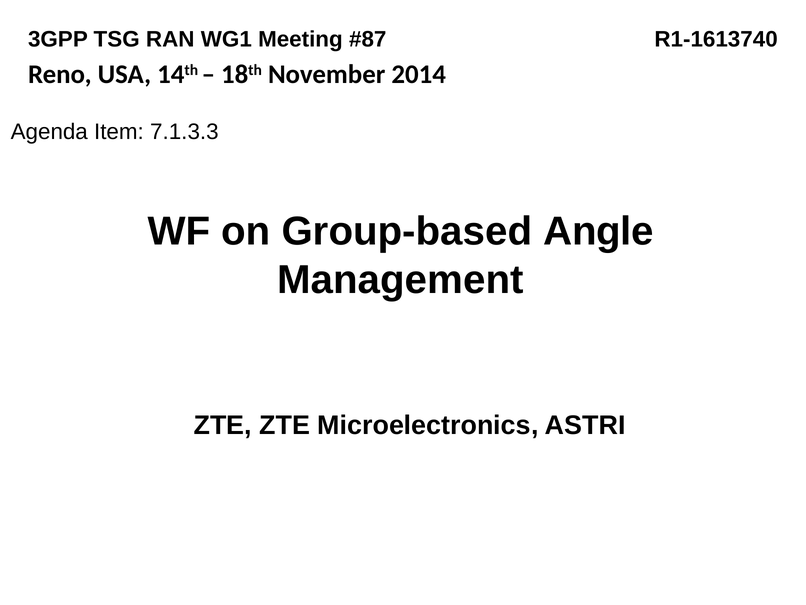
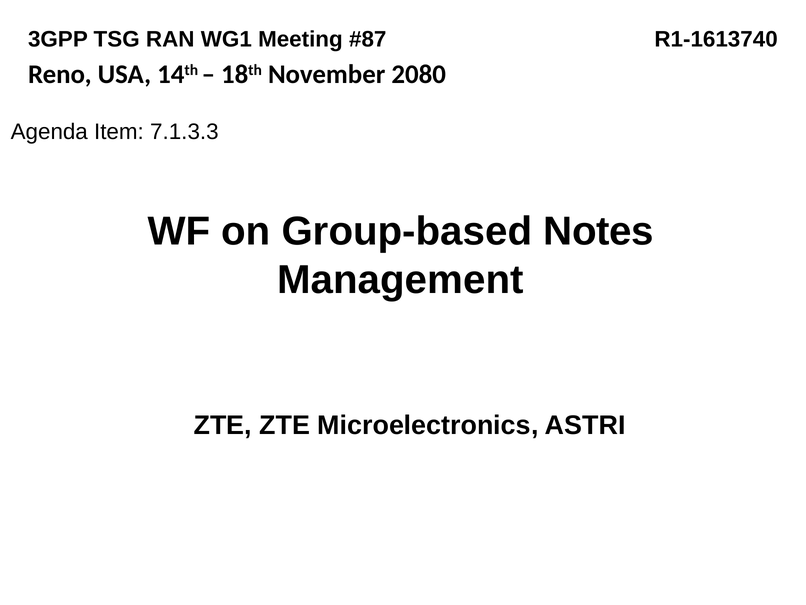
2014: 2014 -> 2080 (419, 74)
Angle: Angle -> Notes (598, 231)
